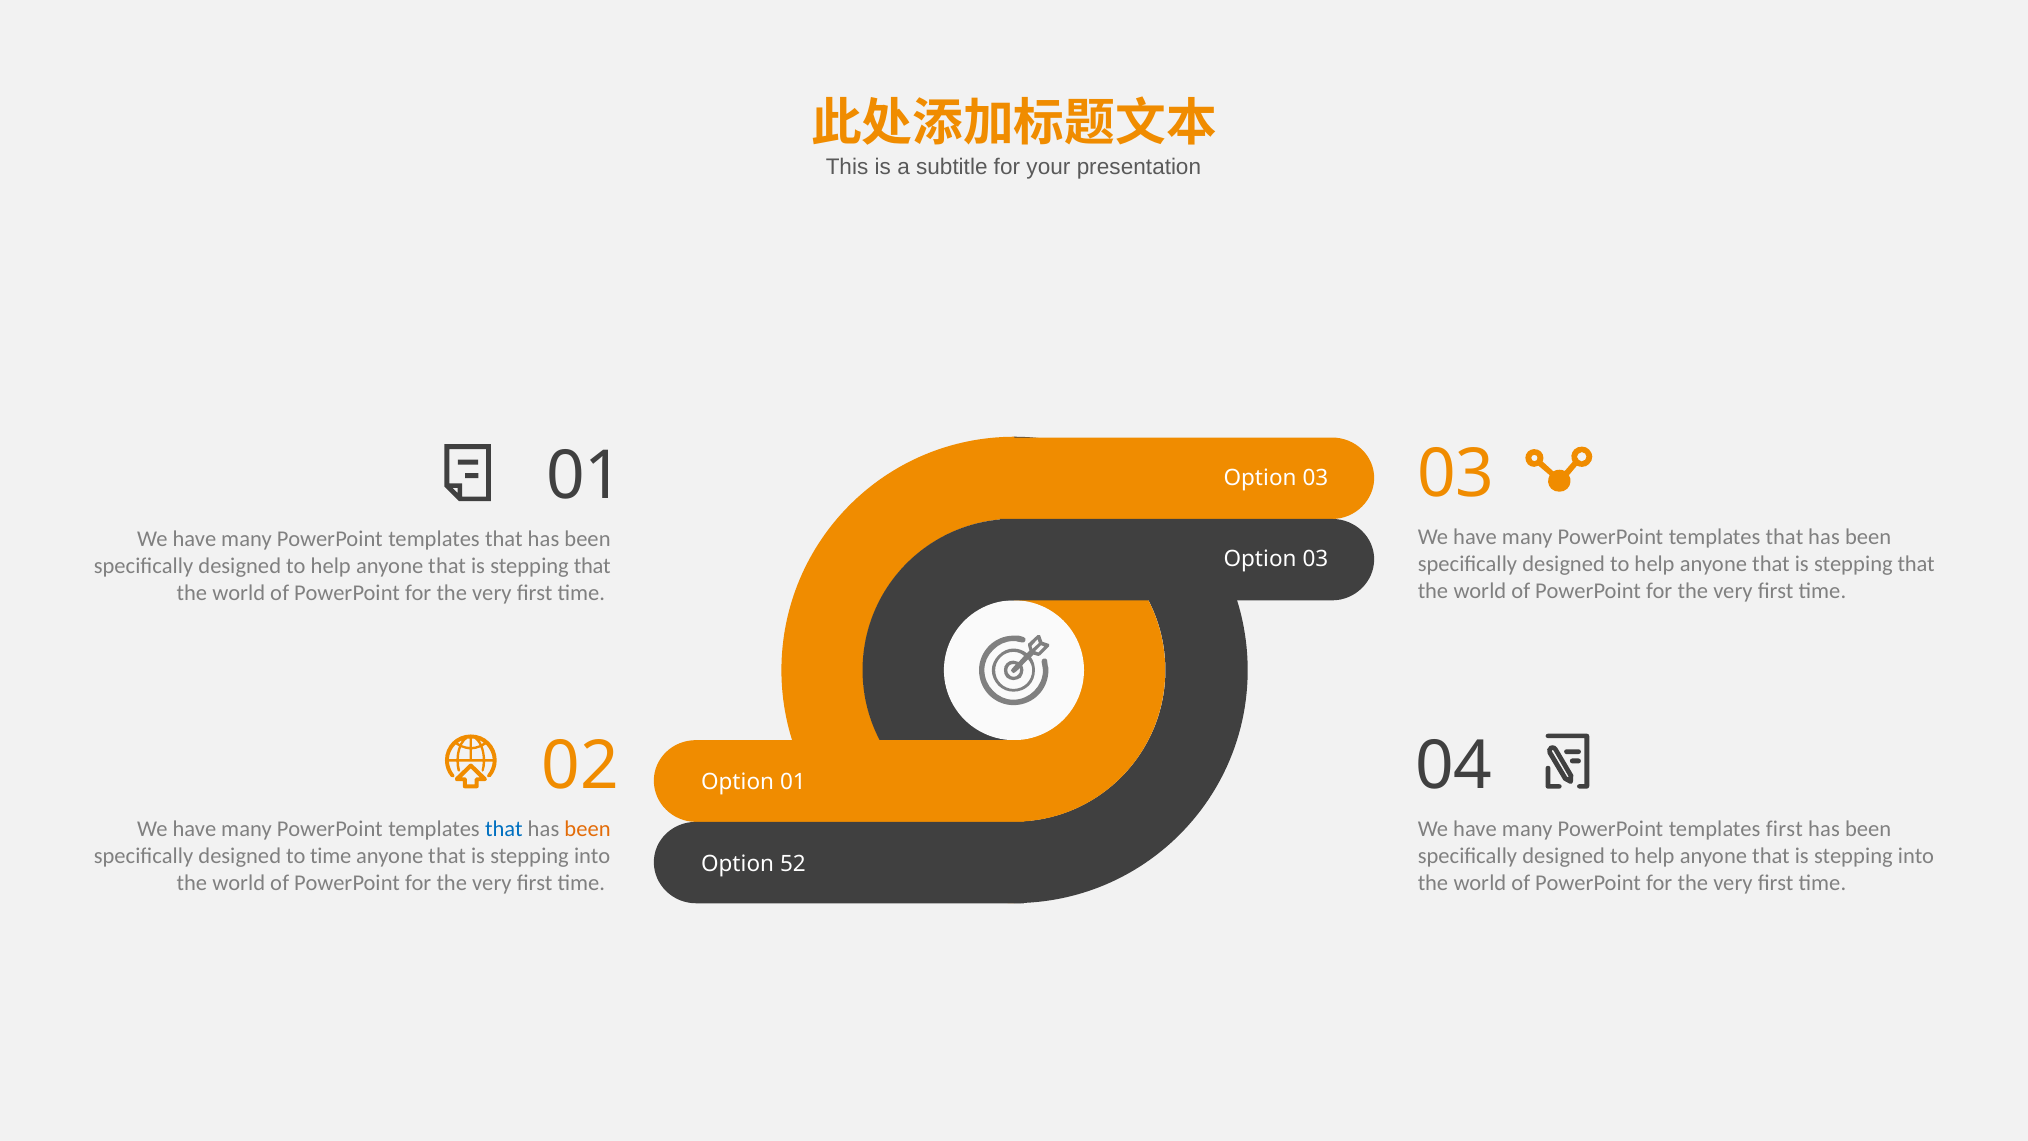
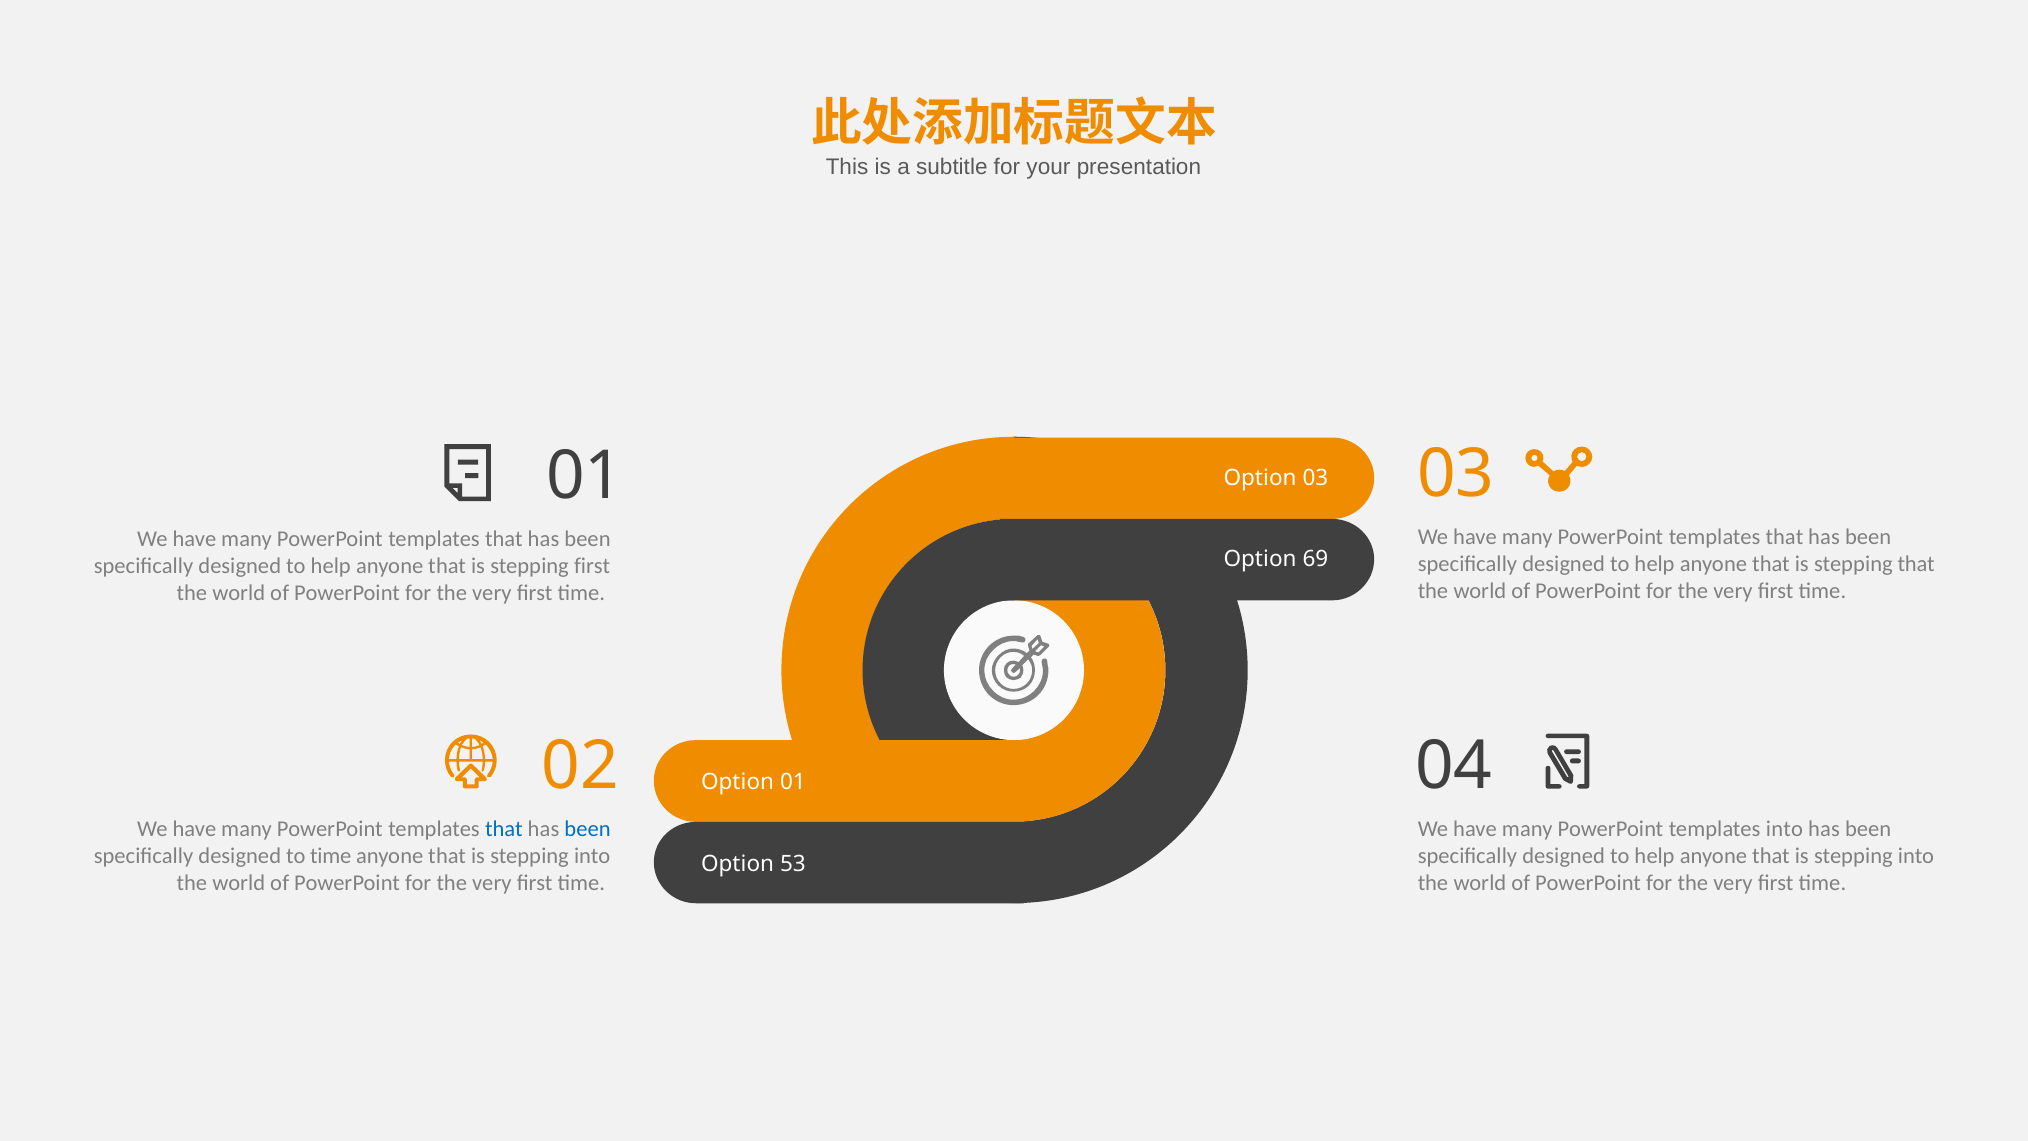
03: 03 -> 69 (1315, 559)
that: that -> first (592, 565)
been colour: orange -> blue (588, 828)
templates first: first -> into (1784, 828)
52: 52 -> 53 (793, 863)
